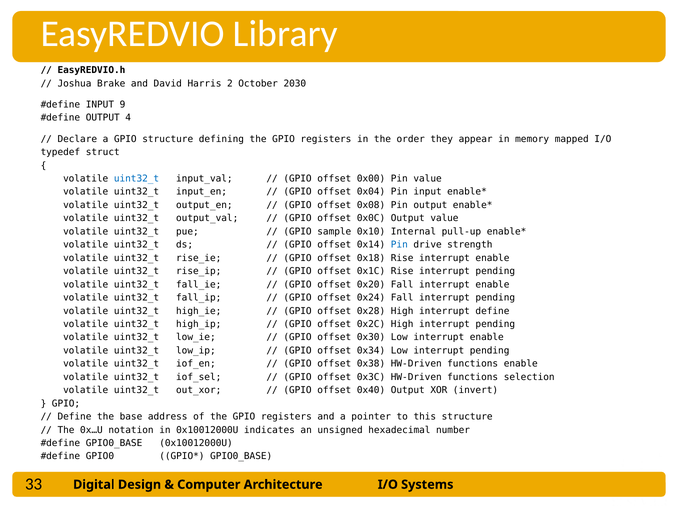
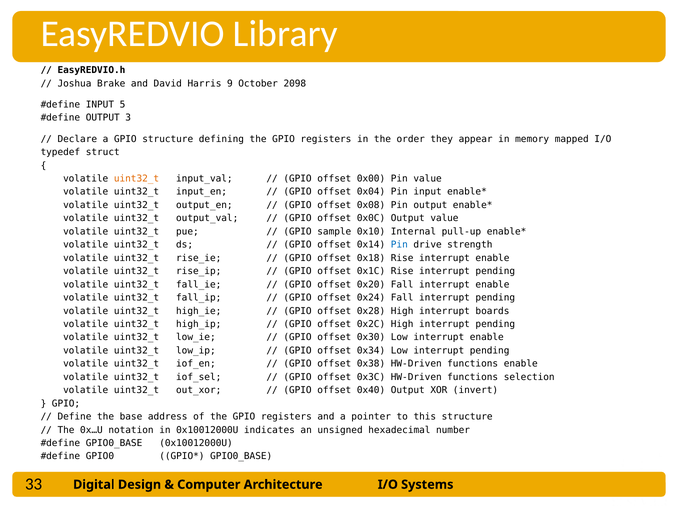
2: 2 -> 9 (230, 83)
2030: 2030 -> 2098 (295, 83)
9: 9 -> 5 (123, 104)
4: 4 -> 3 (128, 118)
uint32_t colour: blue -> orange (137, 178)
interrupt define: define -> boards (492, 311)
